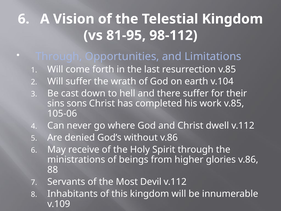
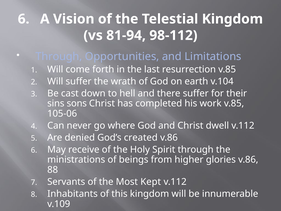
81-95: 81-95 -> 81-94 (126, 35)
without: without -> created (141, 137)
Devil: Devil -> Kept (151, 182)
